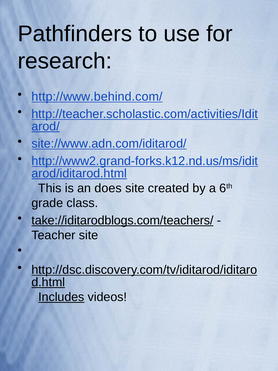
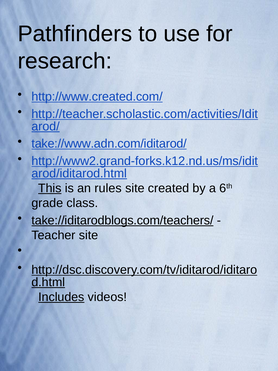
http://www.behind.com/: http://www.behind.com/ -> http://www.created.com/ (97, 97)
site://www.adn.com/iditarod/: site://www.adn.com/iditarod/ -> take://www.adn.com/iditarod/ (109, 144)
This underline: none -> present (50, 188)
does: does -> rules (108, 188)
